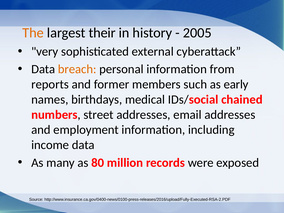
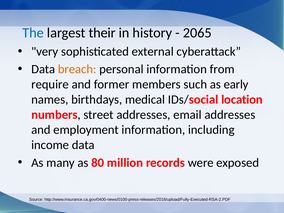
The colour: orange -> blue (33, 33)
2005: 2005 -> 2065 (197, 33)
reports: reports -> require (50, 84)
chained: chained -> location (242, 100)
